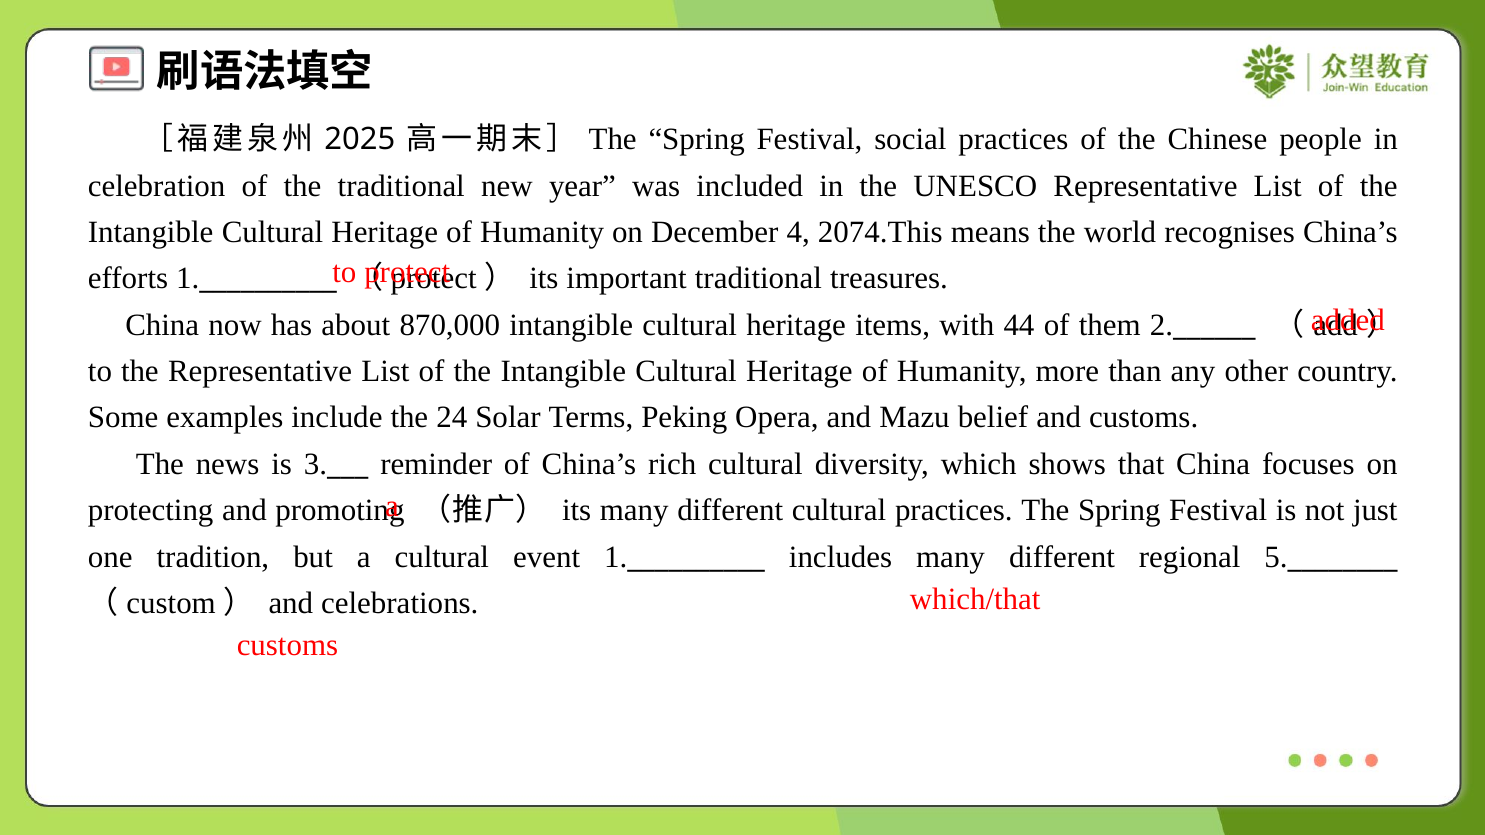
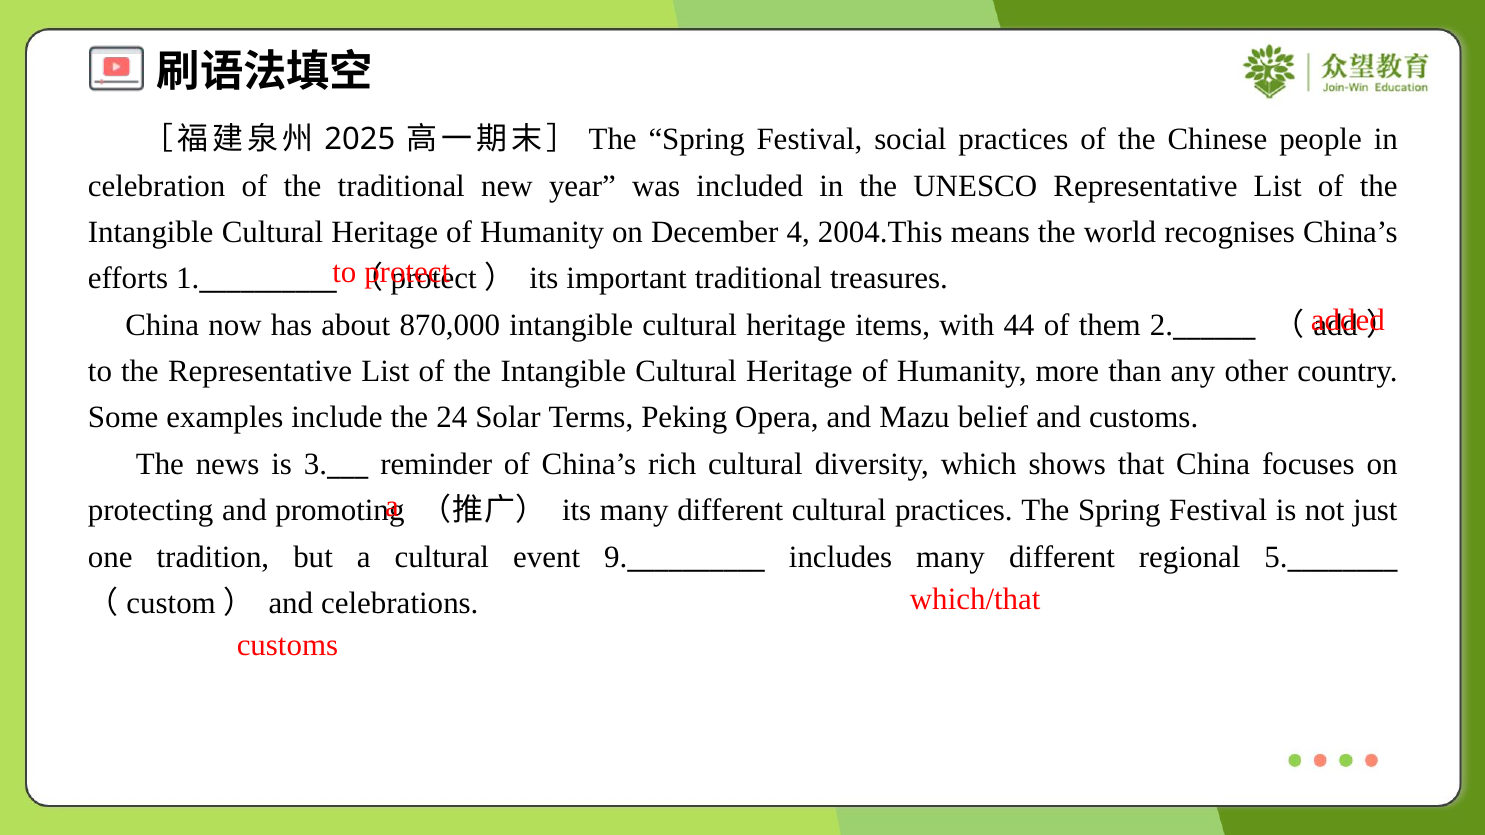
2074.This: 2074.This -> 2004.This (880, 232)
event 1: 1 -> 9 (616, 557)
